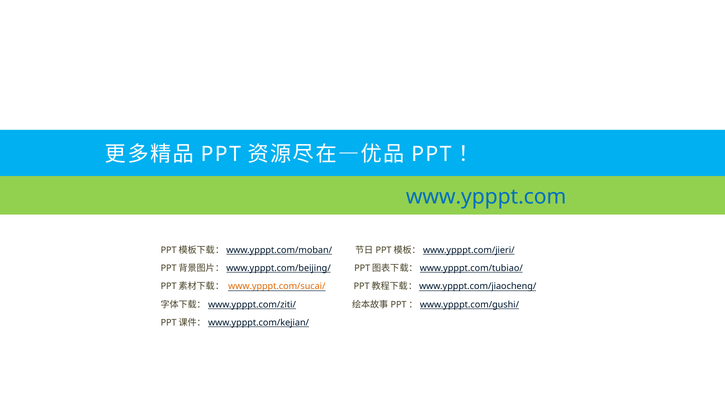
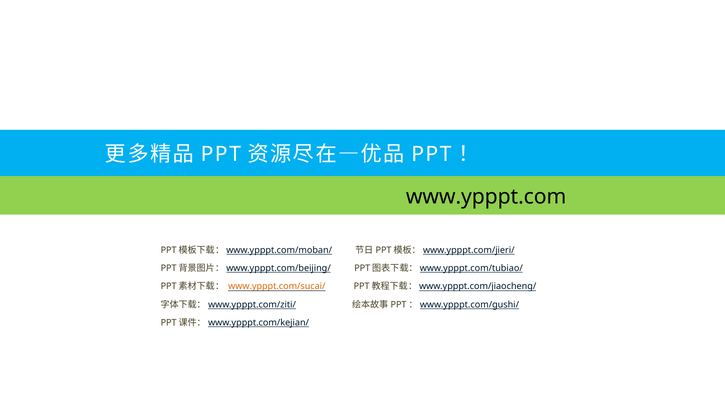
www.ypppt.com colour: blue -> black (486, 196)
